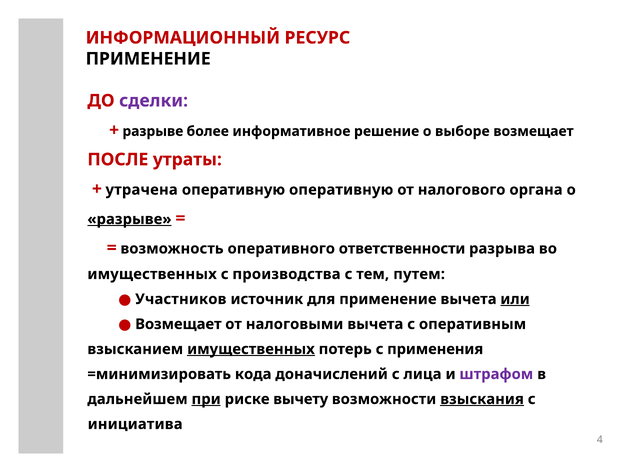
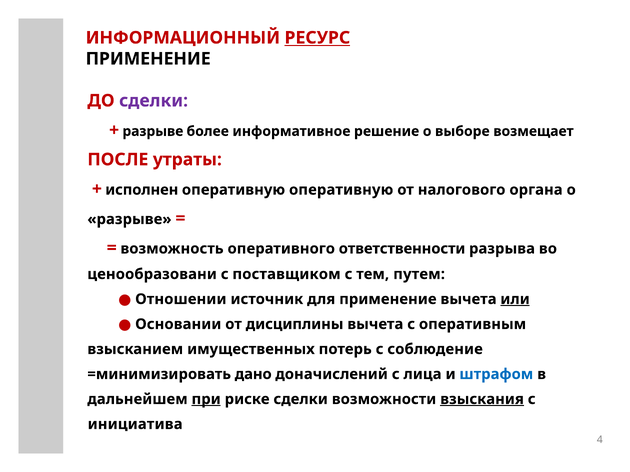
РЕСУРС underline: none -> present (317, 38)
утрачена: утрачена -> исполнен (142, 190)
разрыве underline: present -> none (129, 219)
имущественных: имущественных -> ценообразовани (152, 274)
производства: производства -> поставщиком (287, 274)
Участников: Участников -> Отношении (181, 299)
Возмещает: Возмещает -> Основании (178, 324)
налоговыми: налоговыми -> дисциплины (295, 324)
имущественных underline: present -> none (251, 350)
применения: применения -> соблюдение (435, 350)
кода: кода -> дано (253, 375)
штрафом colour: purple -> blue (496, 375)
риске вычету: вычету -> сделки (301, 400)
